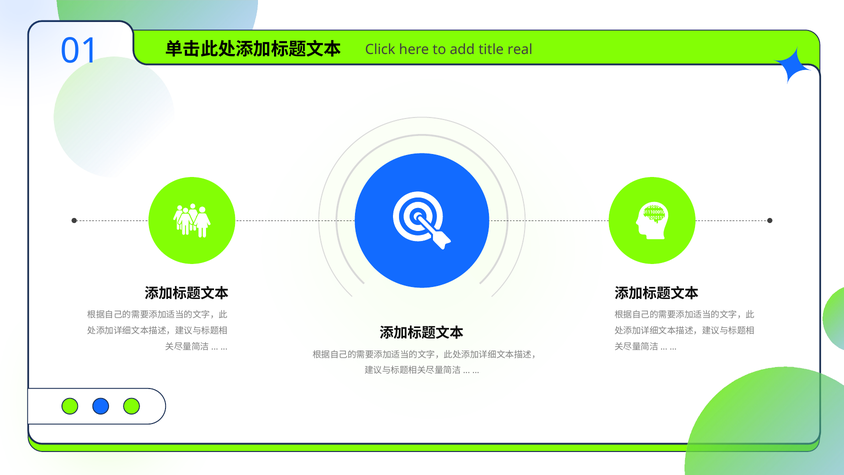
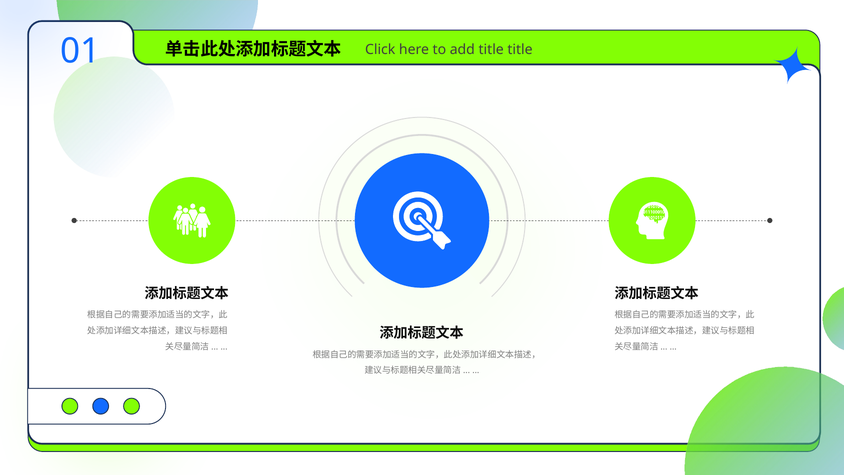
title real: real -> title (520, 50)
